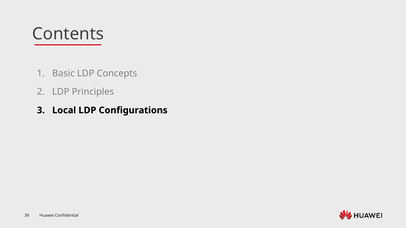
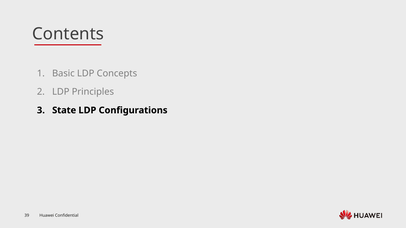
Local: Local -> State (64, 110)
